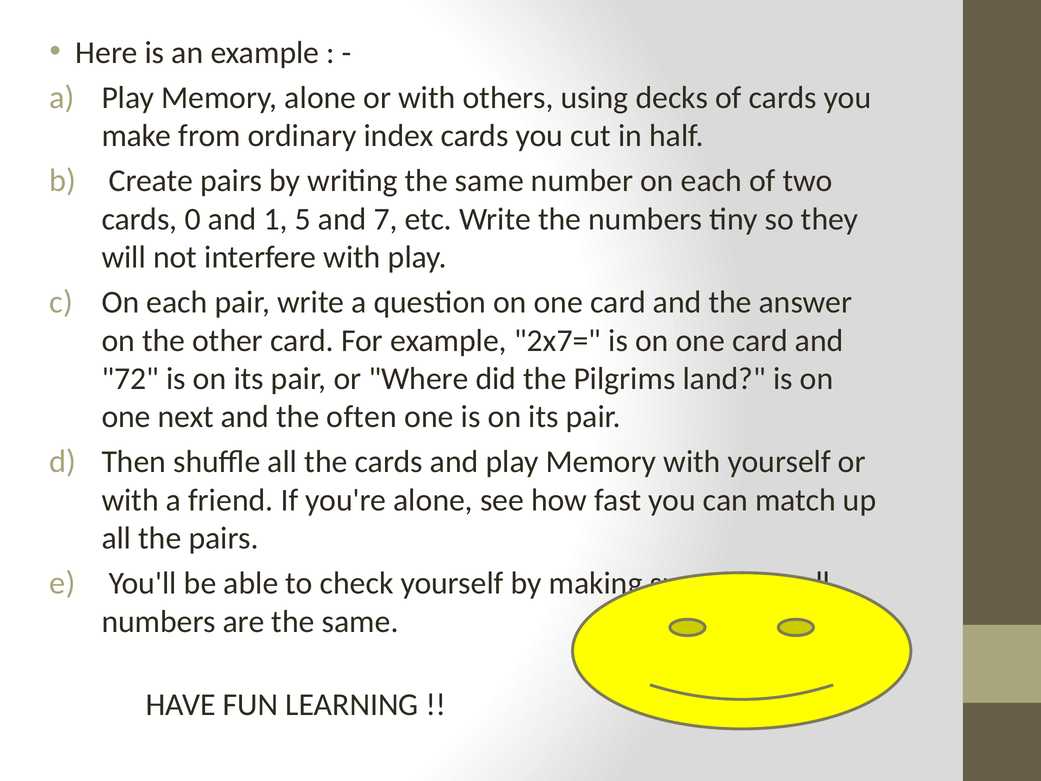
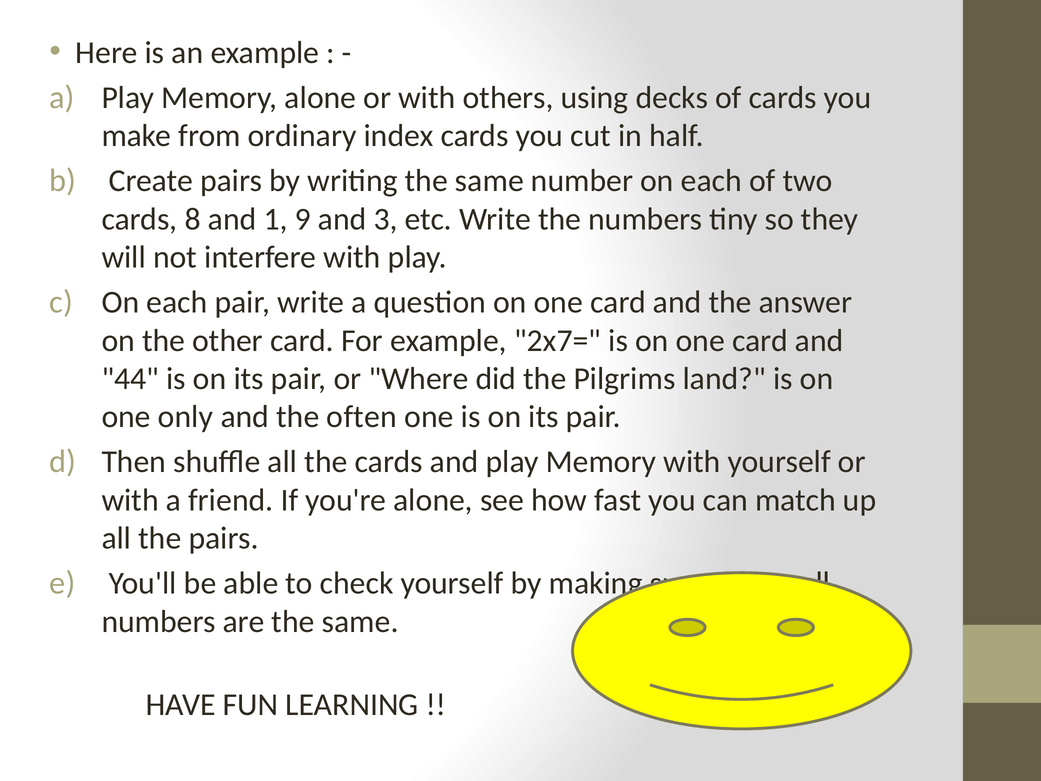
0: 0 -> 8 (193, 219)
5: 5 -> 9 (303, 219)
7: 7 -> 3 (386, 219)
72: 72 -> 44 (130, 379)
next: next -> only (186, 417)
